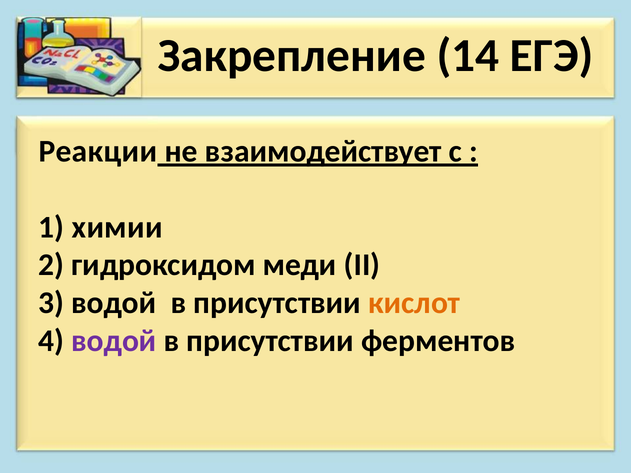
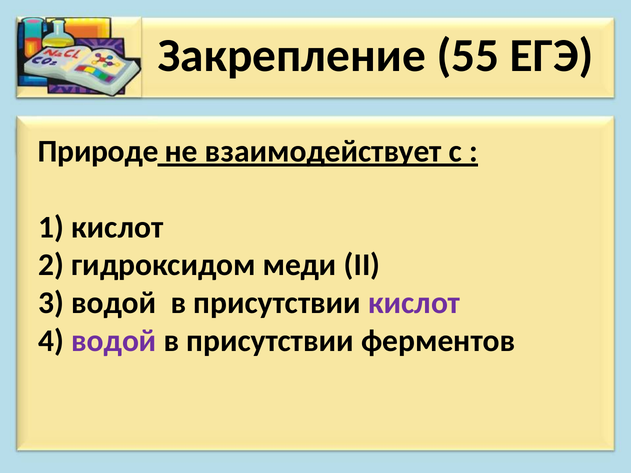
14: 14 -> 55 (468, 56)
Реакции: Реакции -> Природе (98, 152)
1 химии: химии -> кислот (117, 227)
кислот colour: orange -> purple (414, 303)
